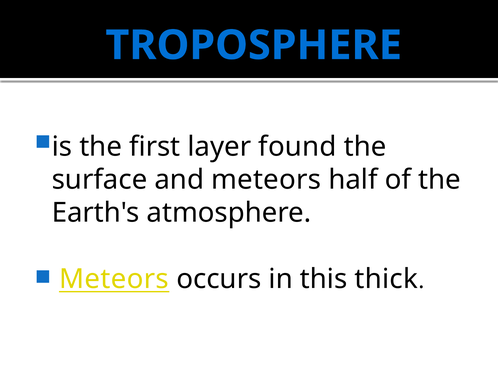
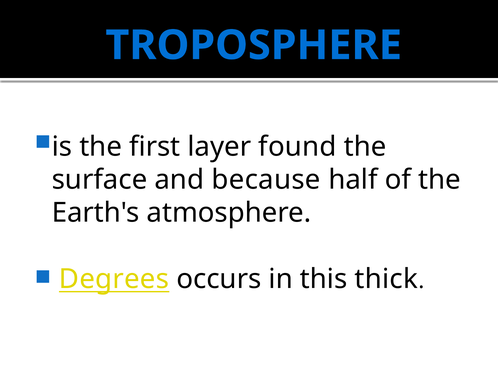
and meteors: meteors -> because (266, 180)
Meteors: Meteors -> Degrees (114, 280)
